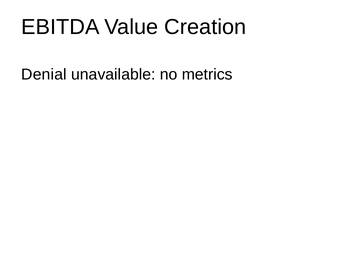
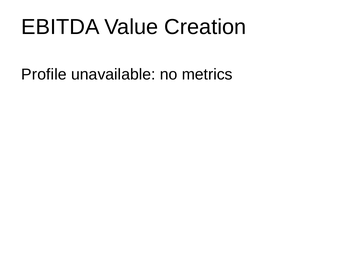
Denial: Denial -> Profile (44, 74)
